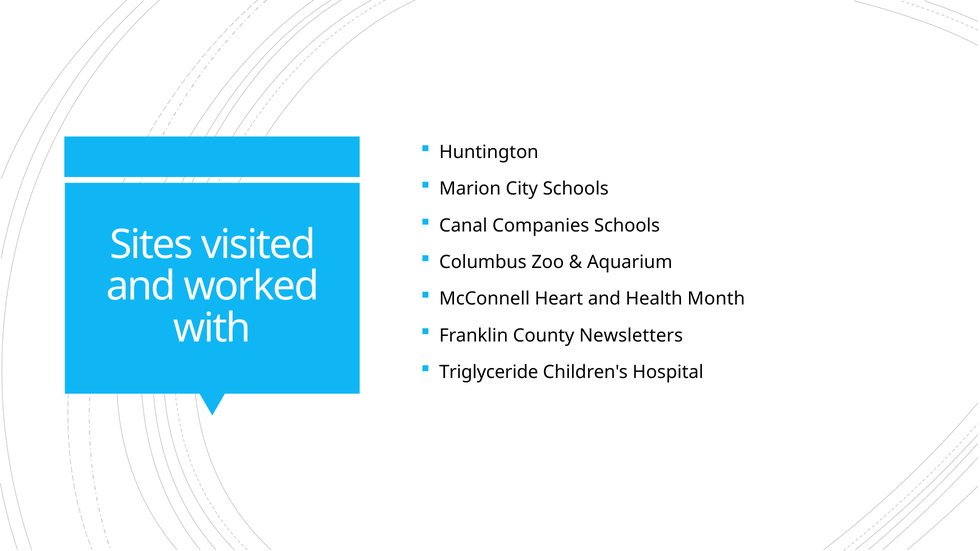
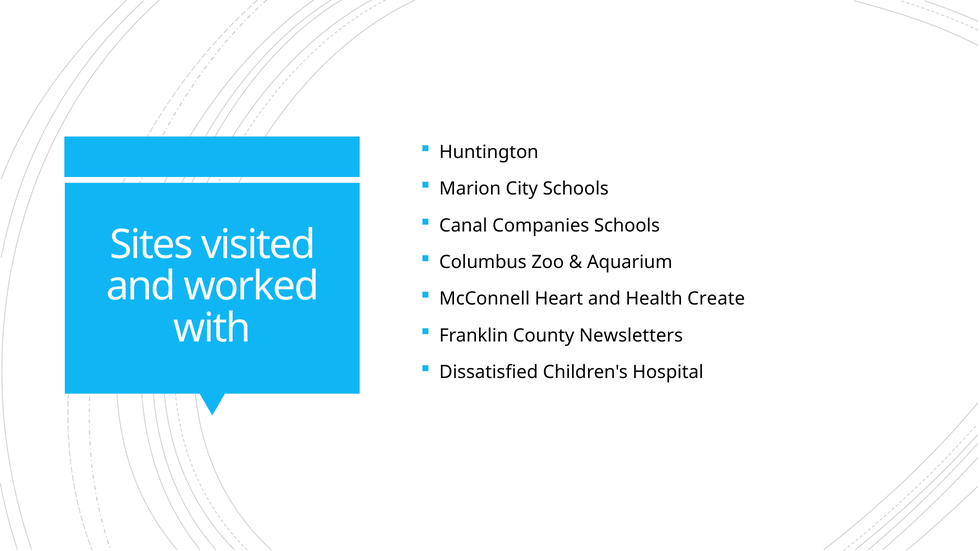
Month: Month -> Create (716, 299)
Triglyceride: Triglyceride -> Dissatisfied (489, 372)
